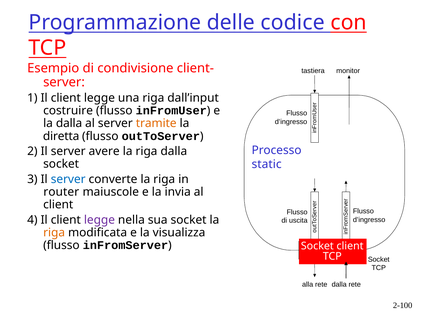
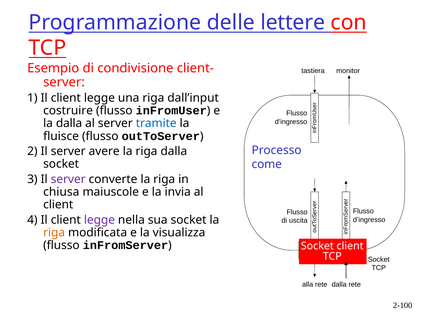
codice: codice -> lettere (293, 22)
tramite colour: orange -> blue (156, 124)
diretta: diretta -> fluisce (61, 136)
static: static -> come (267, 165)
server colour: blue -> purple (68, 179)
router: router -> chiusa (61, 192)
